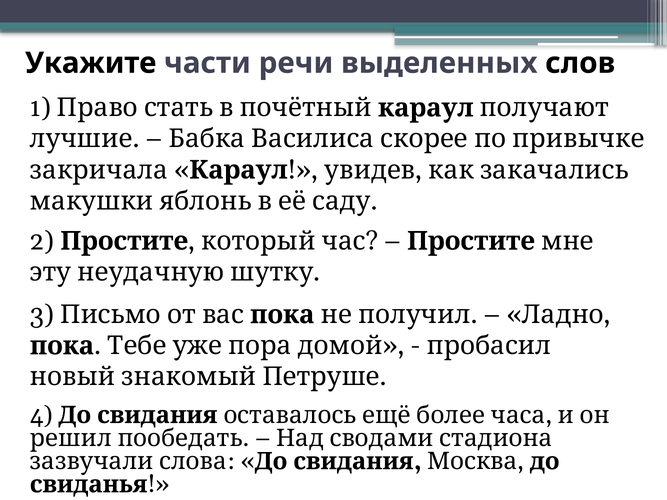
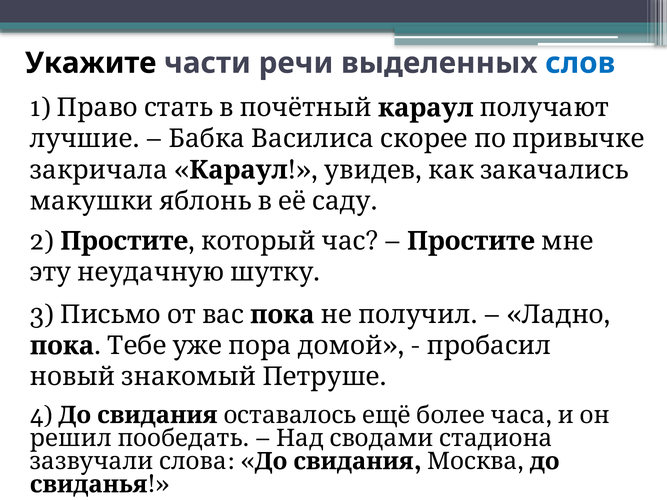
слов colour: black -> blue (580, 63)
